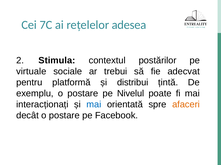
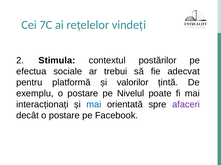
adesea: adesea -> vindeți (129, 25)
virtuale: virtuale -> efectua (31, 72)
distribui: distribui -> valorilor (133, 83)
afaceri colour: orange -> purple (186, 105)
